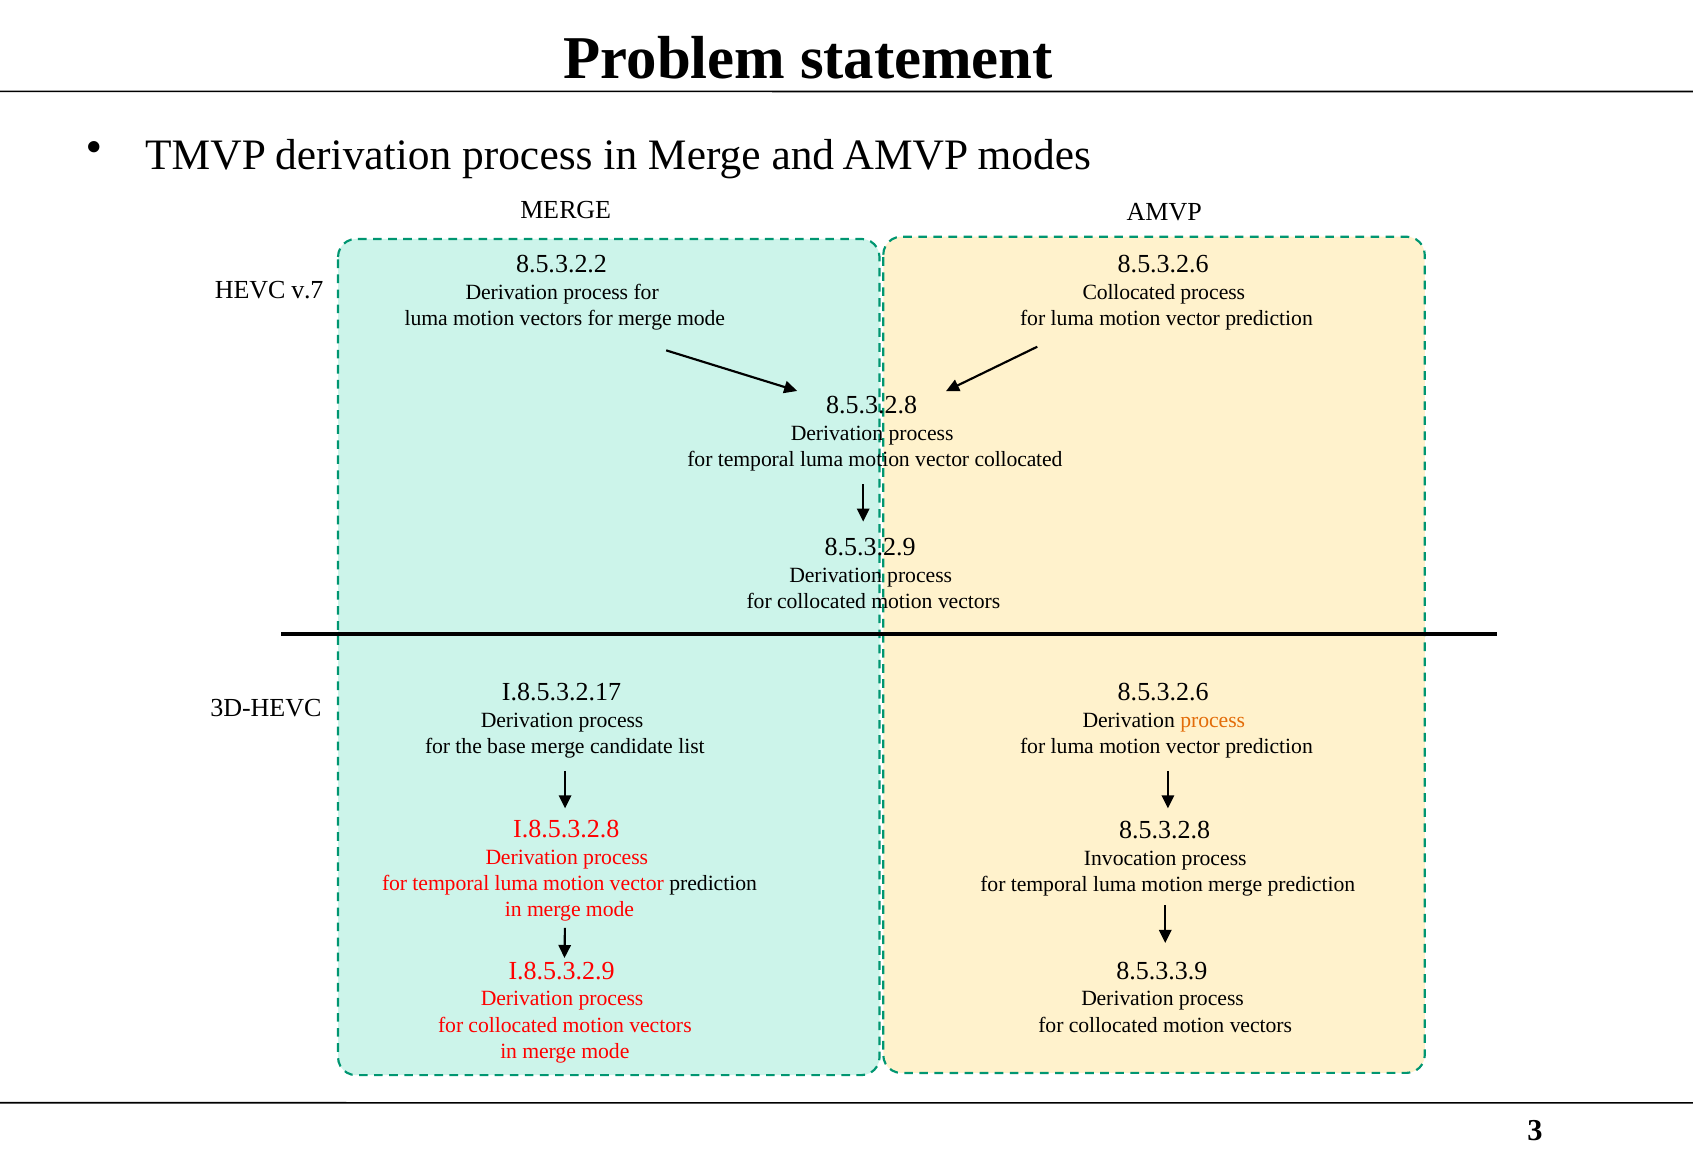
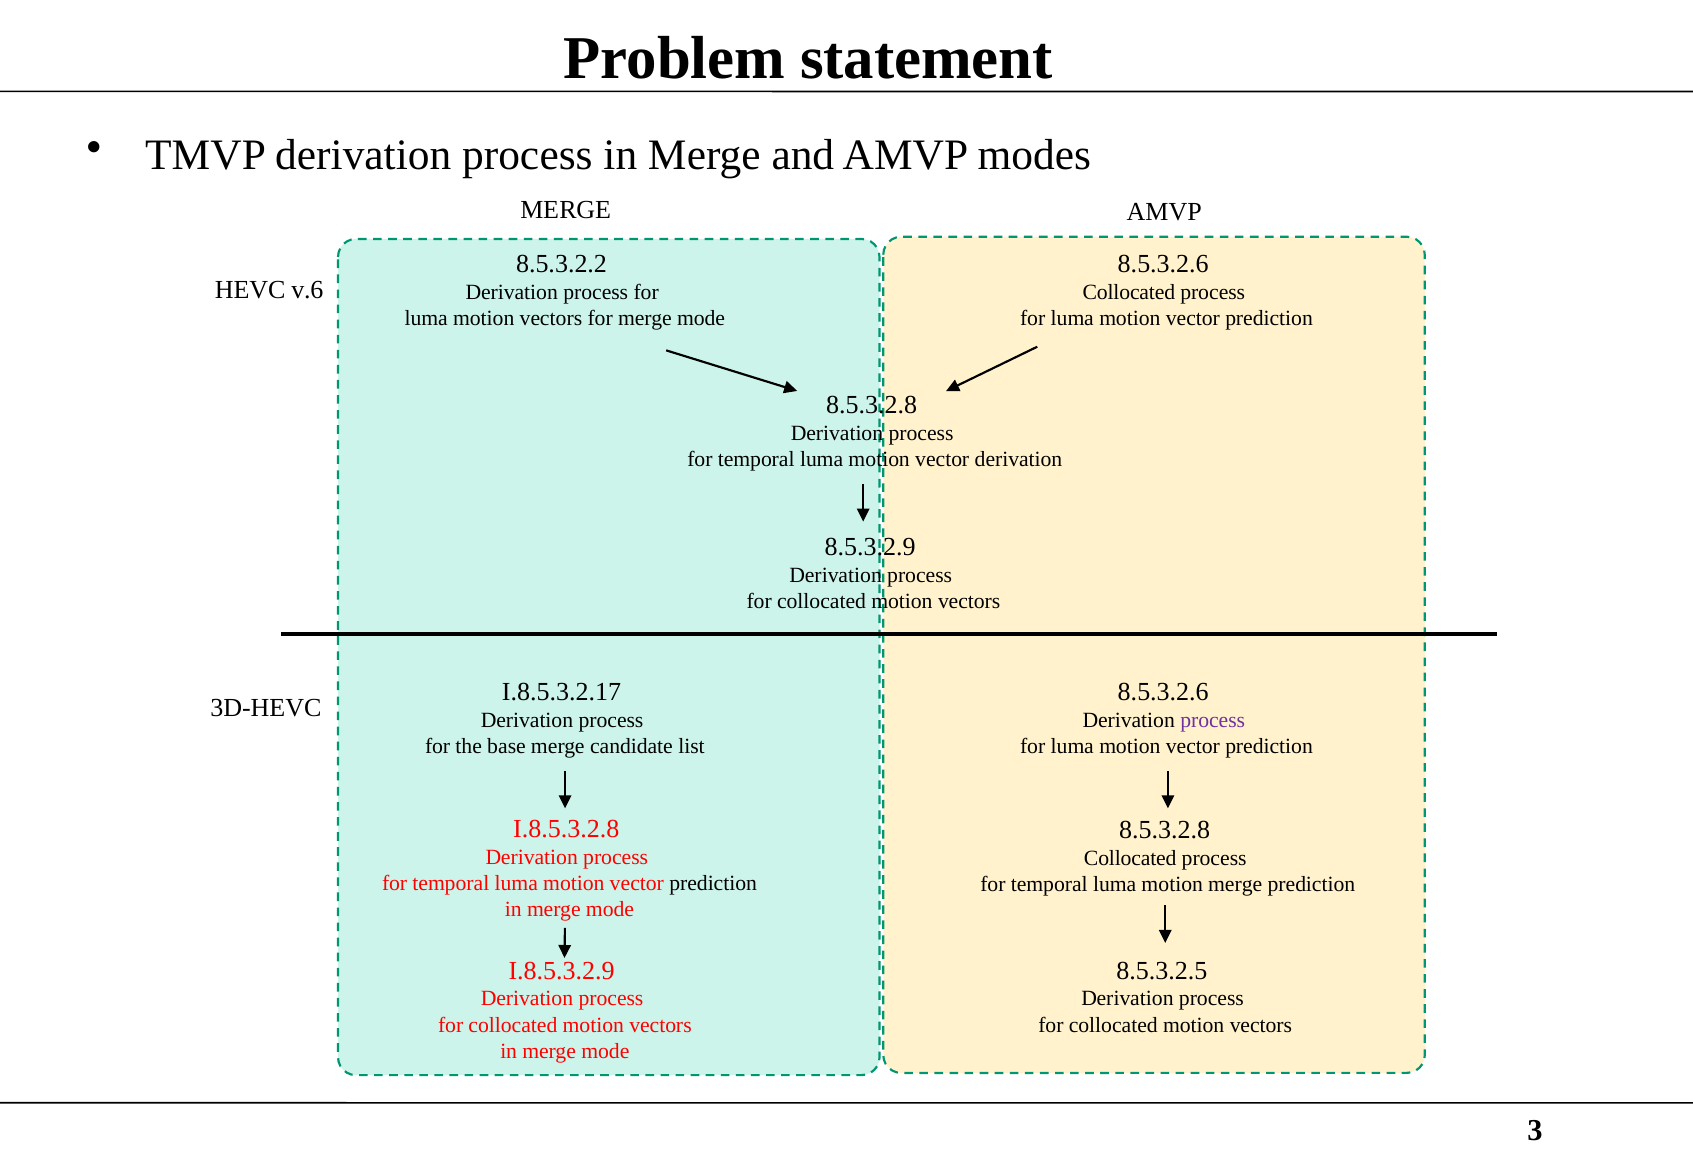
v.7: v.7 -> v.6 (307, 290)
vector collocated: collocated -> derivation (1019, 460)
process colour: orange -> purple (1213, 721)
Invocation: Invocation -> Collocated (1130, 858)
8.5.3.3.9: 8.5.3.3.9 -> 8.5.3.2.5 (1162, 970)
